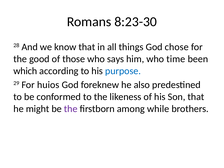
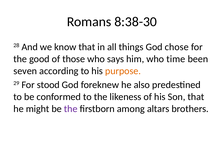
8:23-30: 8:23-30 -> 8:38-30 (136, 22)
which: which -> seven (25, 71)
purpose colour: blue -> orange (123, 71)
huios: huios -> stood (48, 85)
while: while -> altars (158, 109)
